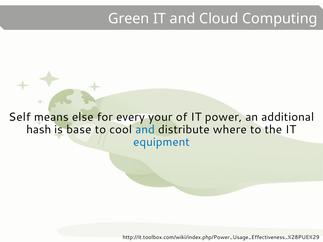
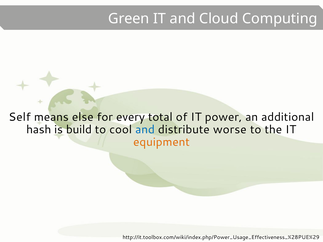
your: your -> total (160, 117)
base: base -> build (79, 130)
where: where -> worse (230, 130)
equipment colour: blue -> orange (161, 142)
